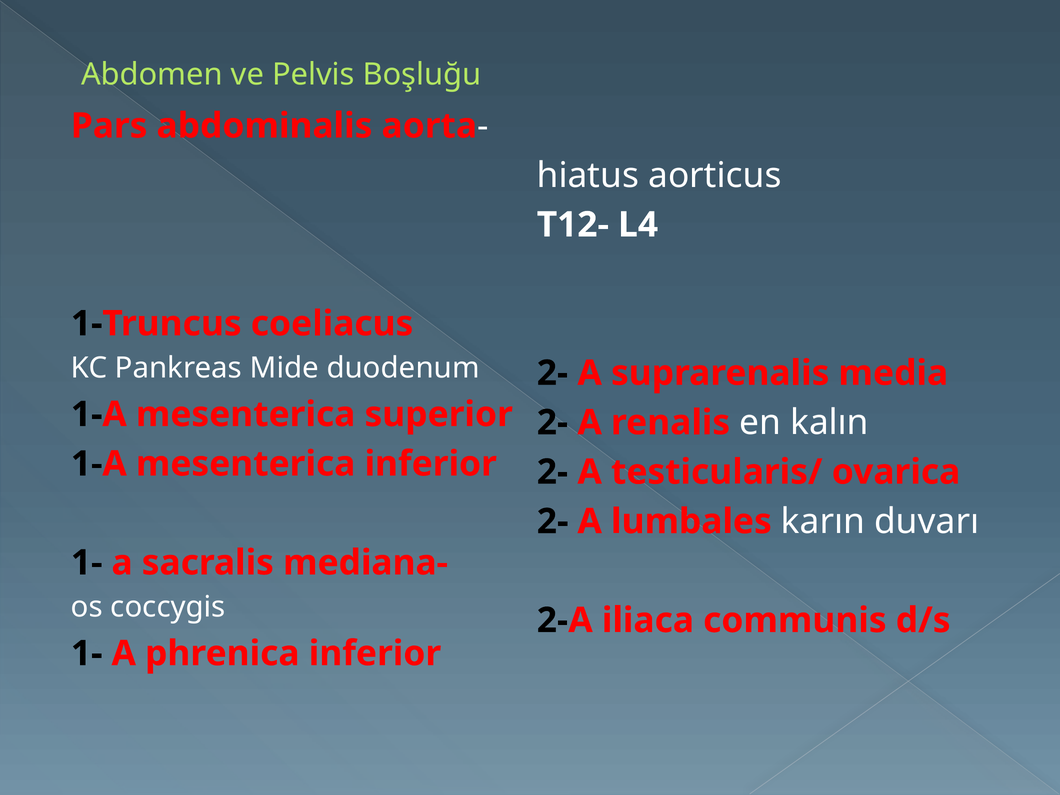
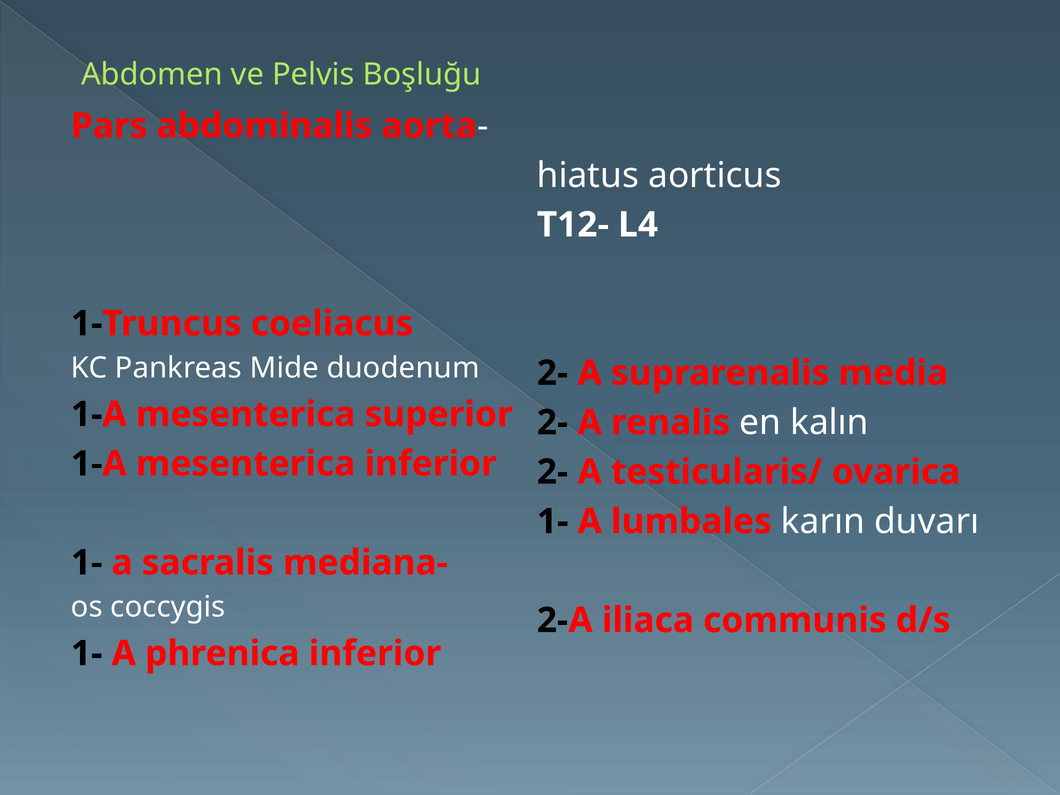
2-: 2- -> 1- (553, 522)
